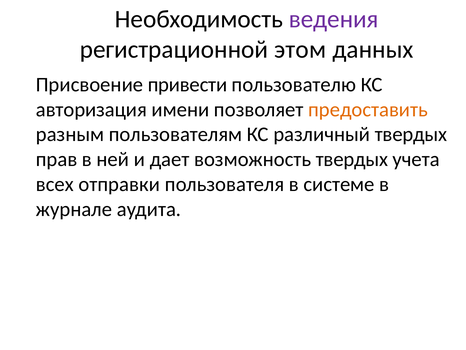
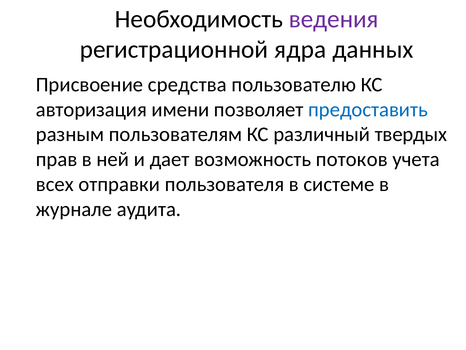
этом: этом -> ядра (300, 50)
привести: привести -> средства (187, 85)
предоставить colour: orange -> blue (368, 109)
возможность твердых: твердых -> потоков (352, 159)
